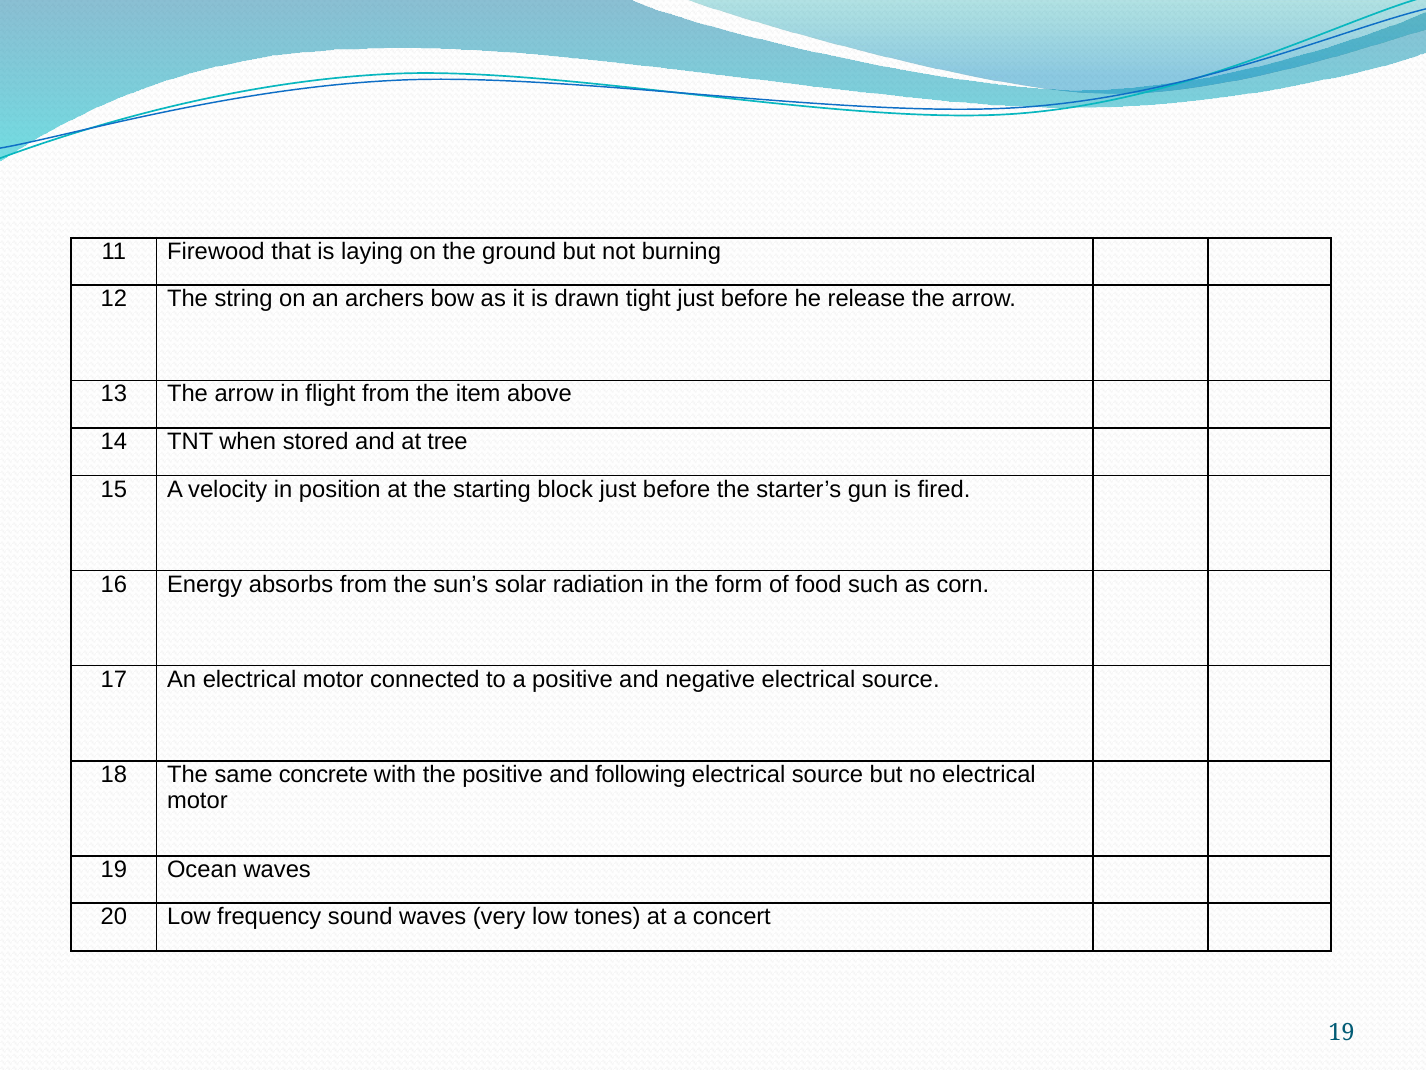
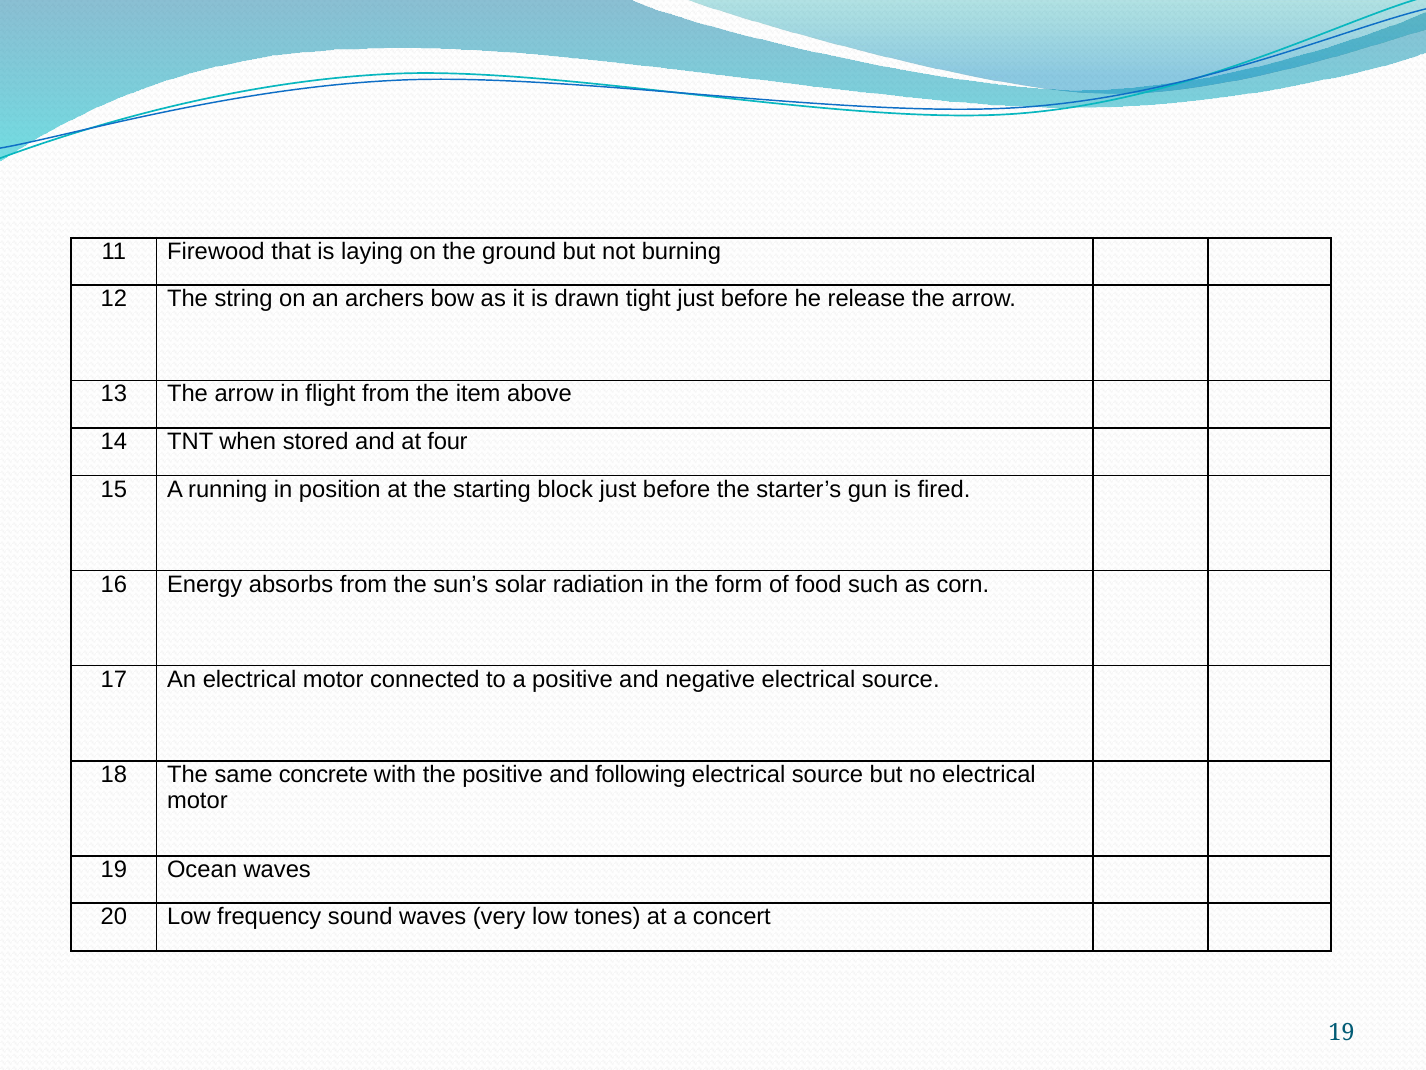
tree: tree -> four (448, 441)
velocity: velocity -> running (228, 489)
